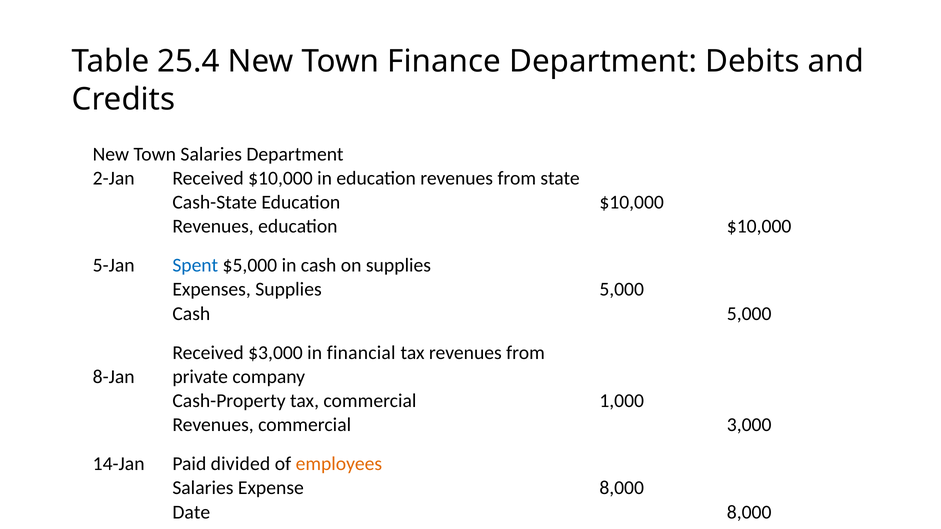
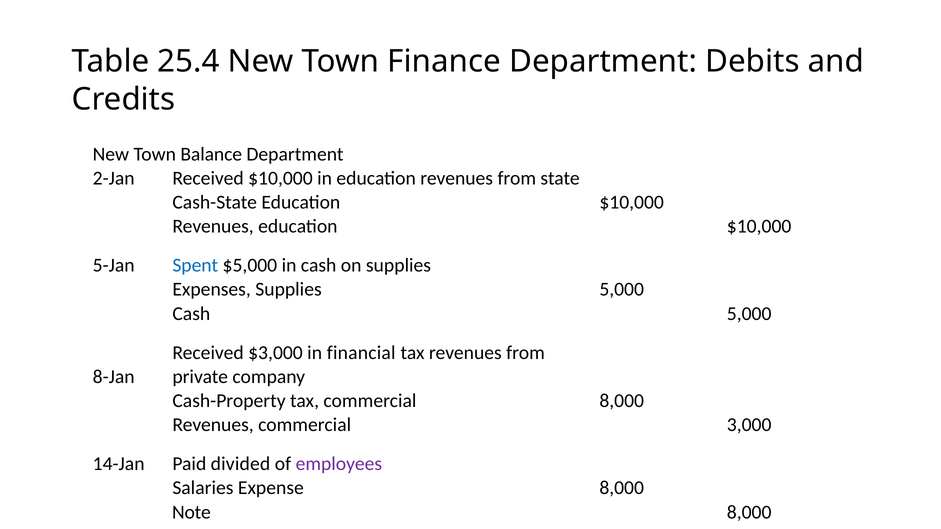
Town Salaries: Salaries -> Balance (211, 154)
commercial 1,000: 1,000 -> 8,000 (622, 401)
employees colour: orange -> purple (339, 464)
Date: Date -> Note (191, 512)
